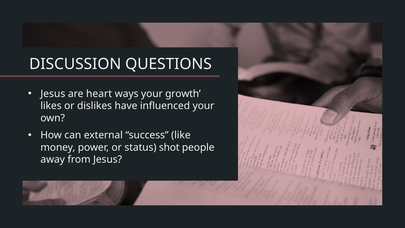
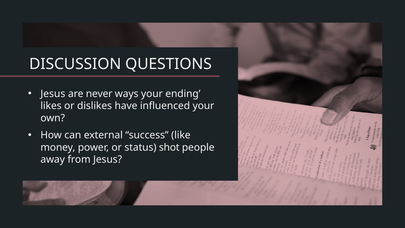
heart: heart -> never (99, 94)
growth: growth -> ending (183, 94)
